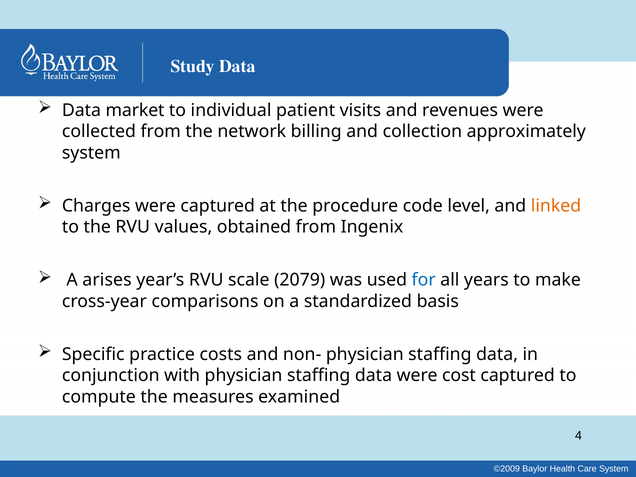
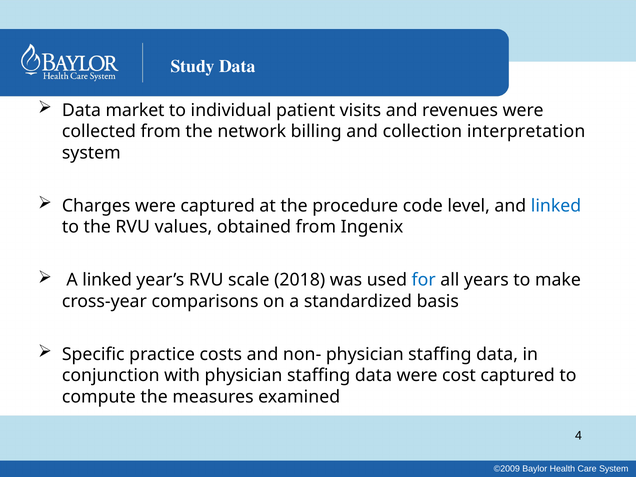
approximately: approximately -> interpretation (526, 132)
linked colour: orange -> blue (556, 206)
A arises: arises -> linked (107, 280)
2079: 2079 -> 2018 (300, 280)
